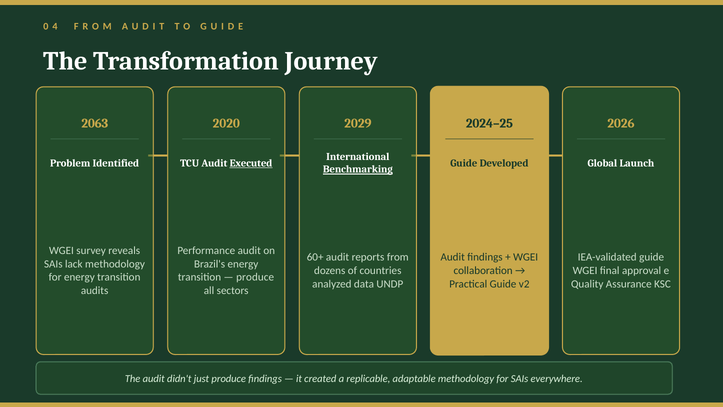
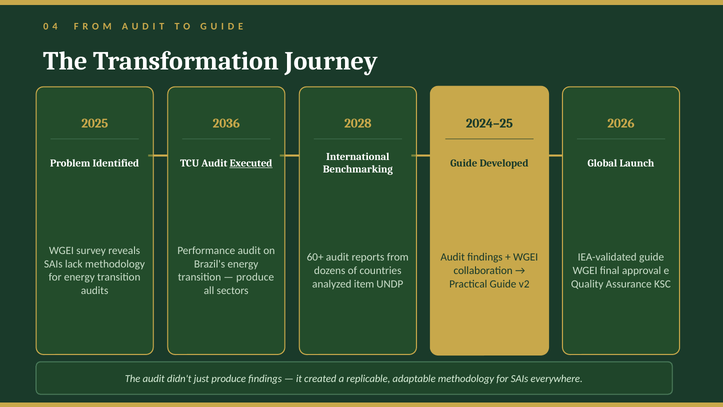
2063: 2063 -> 2025 (95, 123)
2020: 2020 -> 2036 (226, 123)
2029: 2029 -> 2028 (358, 123)
Benchmarking underline: present -> none (358, 169)
data: data -> item (364, 284)
